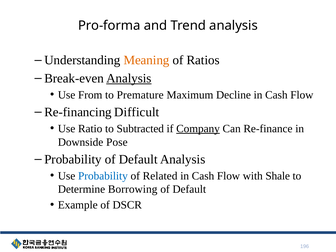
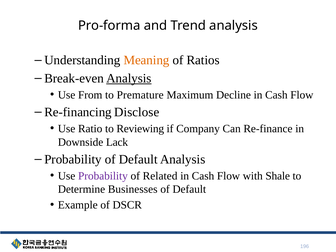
Difficult: Difficult -> Disclose (137, 112)
Subtracted: Subtracted -> Reviewing (140, 129)
Company underline: present -> none (198, 129)
Pose: Pose -> Lack (117, 142)
Probability colour: blue -> purple (103, 176)
Borrowing: Borrowing -> Businesses (133, 189)
